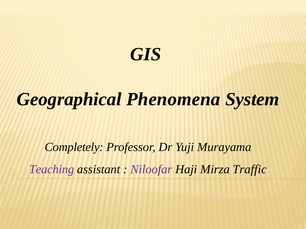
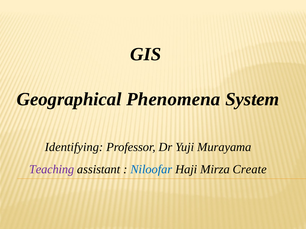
Completely: Completely -> Identifying (74, 147)
Niloofar colour: purple -> blue (151, 170)
Traffic: Traffic -> Create (250, 170)
